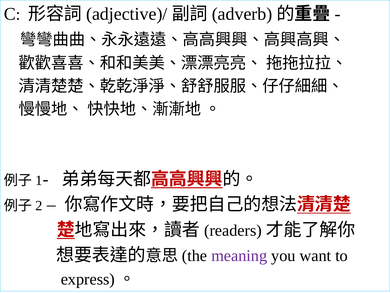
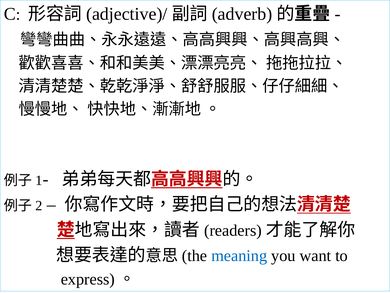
meaning colour: purple -> blue (239, 255)
